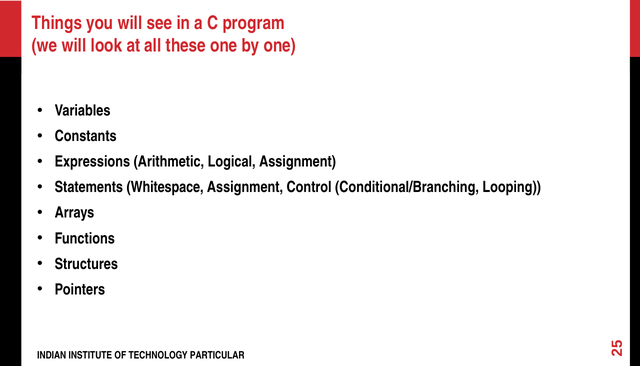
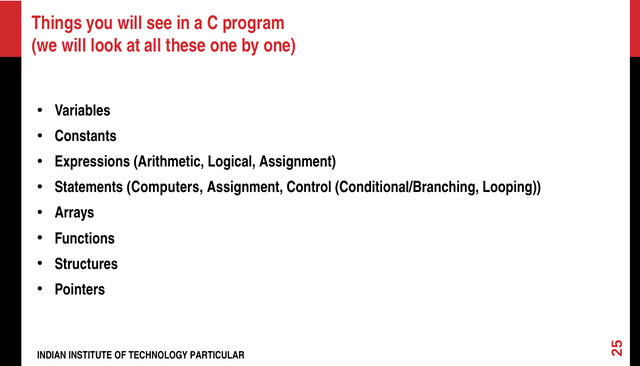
Whitespace: Whitespace -> Computers (165, 187)
